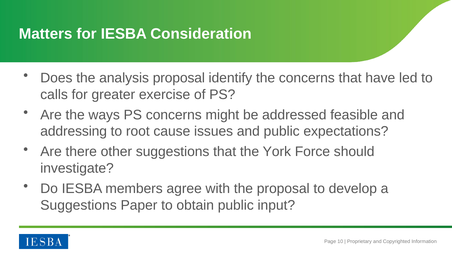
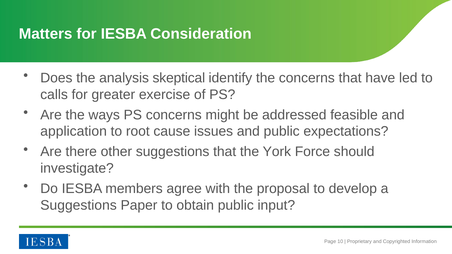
analysis proposal: proposal -> skeptical (179, 78)
addressing: addressing -> application (74, 132)
